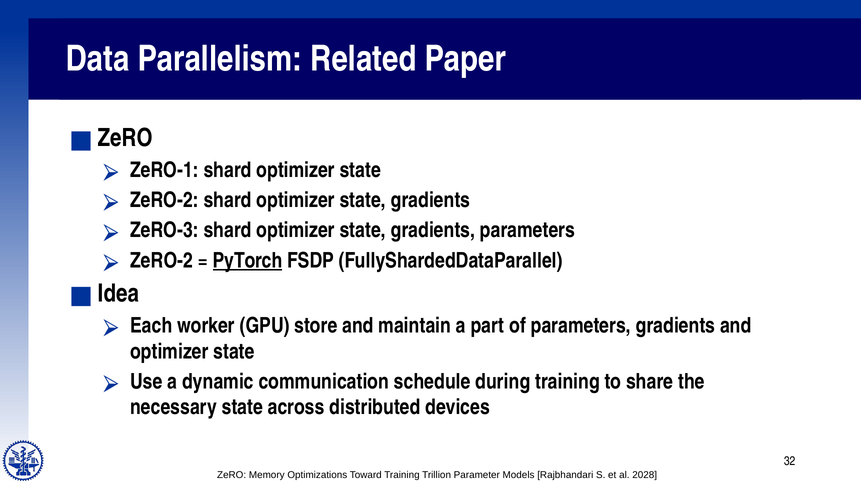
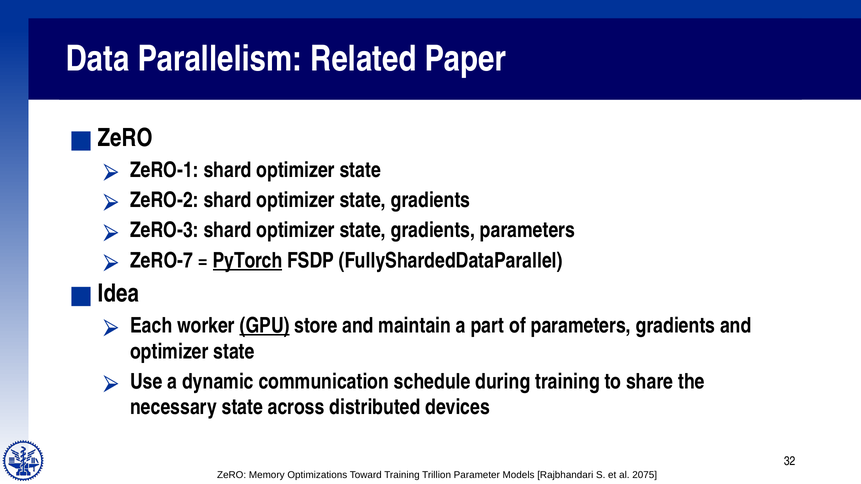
ZeRO-2: ZeRO-2 -> ZeRO-7 (162, 261)
GPU underline: none -> present (265, 326)
2028: 2028 -> 2075 (645, 475)
